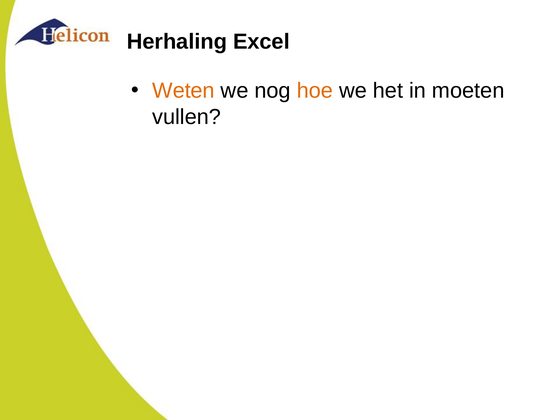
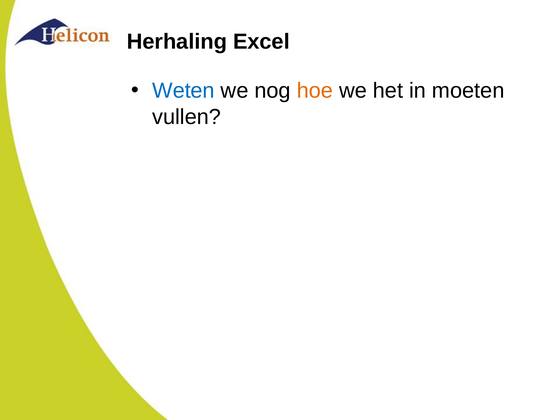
Weten colour: orange -> blue (184, 91)
